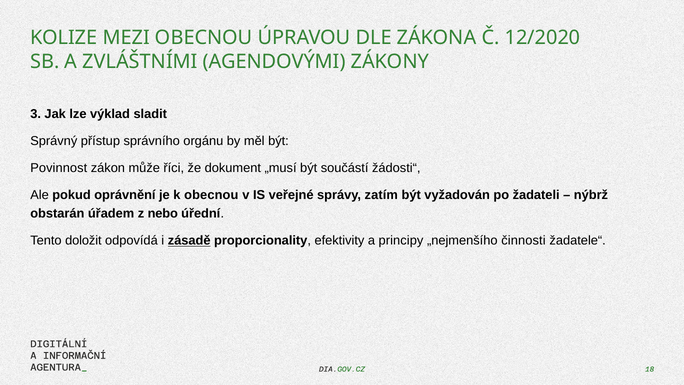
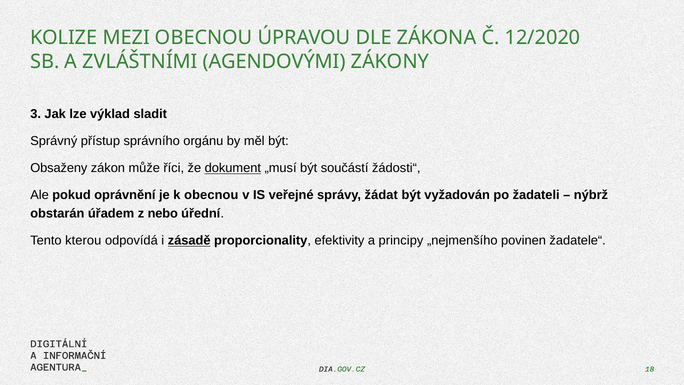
Povinnost: Povinnost -> Obsaženy (59, 168)
dokument underline: none -> present (233, 168)
zatím: zatím -> žádat (381, 195)
doložit: doložit -> kterou (83, 241)
činnosti: činnosti -> povinen (524, 241)
